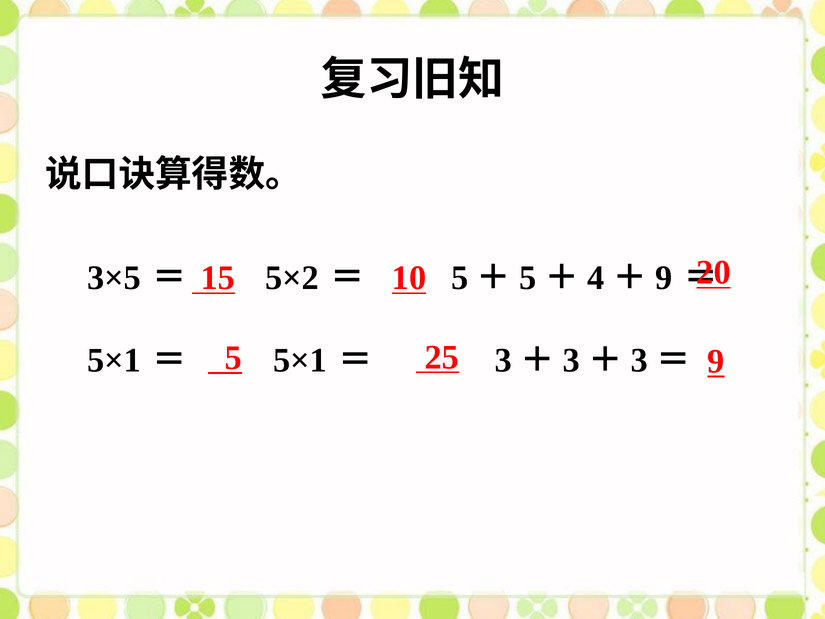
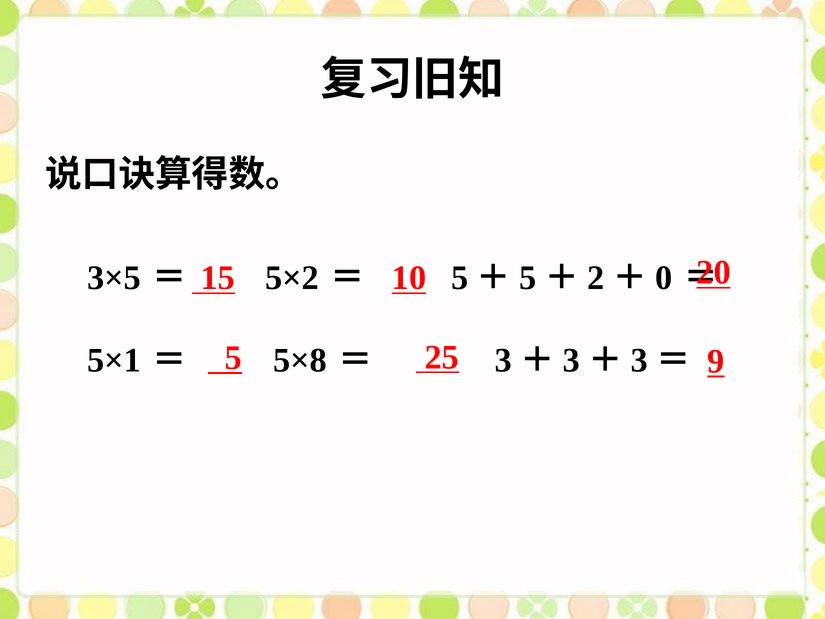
4: 4 -> 2 (596, 278)
9: 9 -> 0 (664, 278)
5×1: 5×1 -> 5×8 (300, 360)
